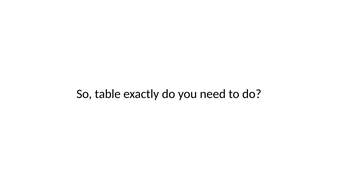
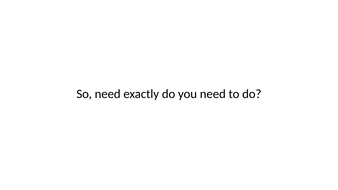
So table: table -> need (108, 94)
